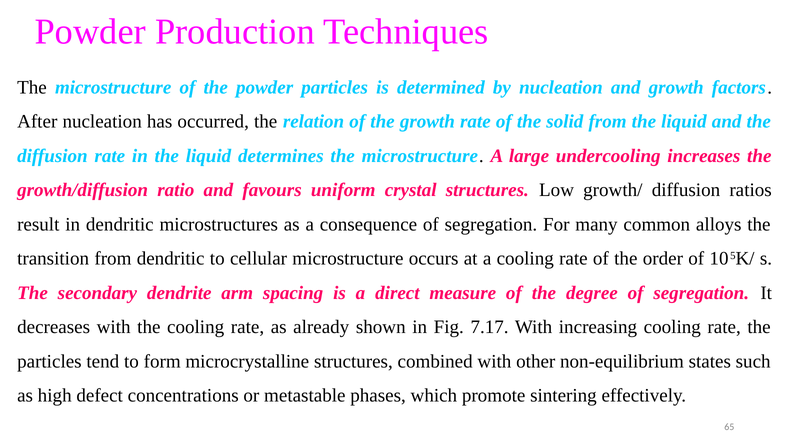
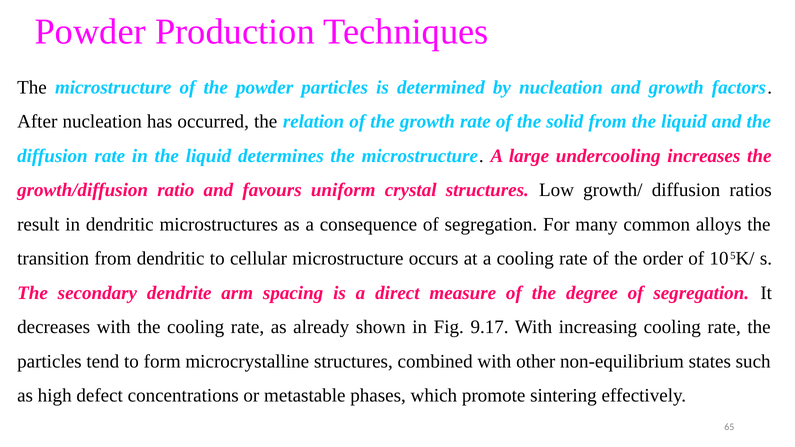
7.17: 7.17 -> 9.17 (490, 327)
